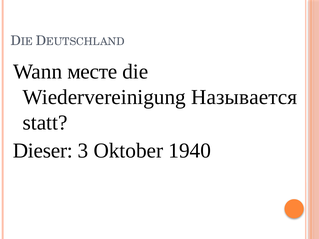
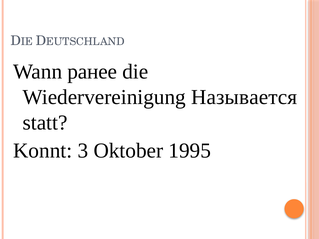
месте: месте -> ранее (92, 72)
Dieser: Dieser -> Konnt (43, 151)
1940: 1940 -> 1995 (190, 151)
